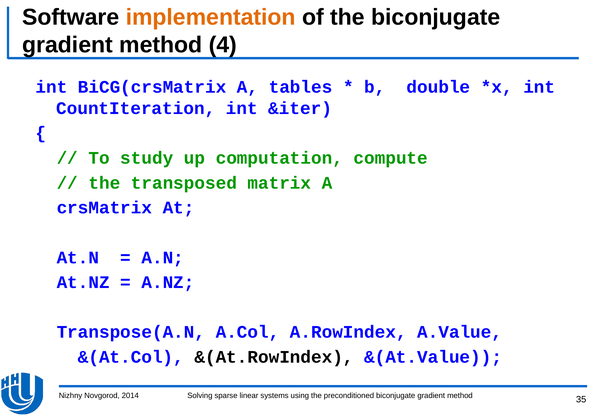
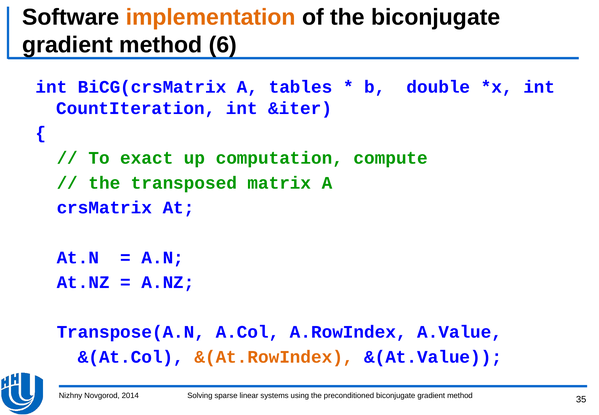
4: 4 -> 6 (223, 45)
study: study -> exact (147, 158)
&(At.RowIndex colour: black -> orange (274, 357)
